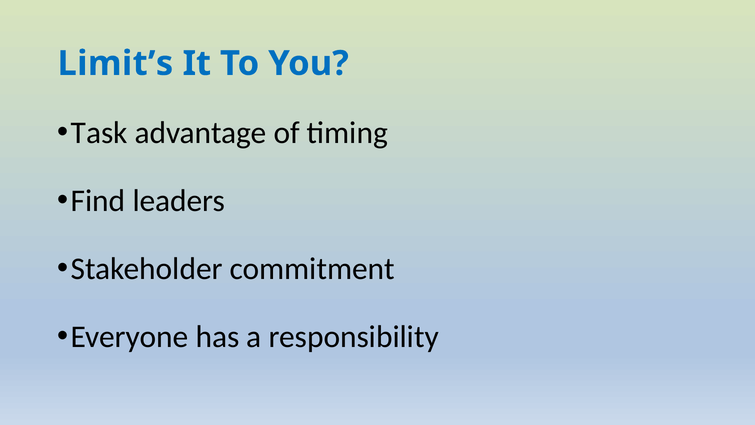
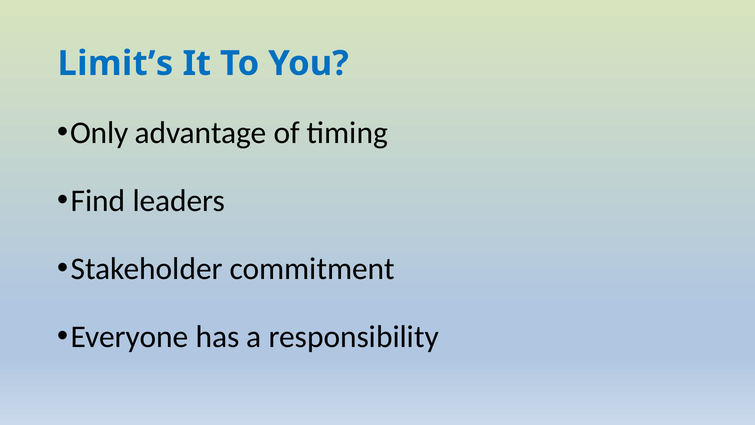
Task: Task -> Only (99, 133)
